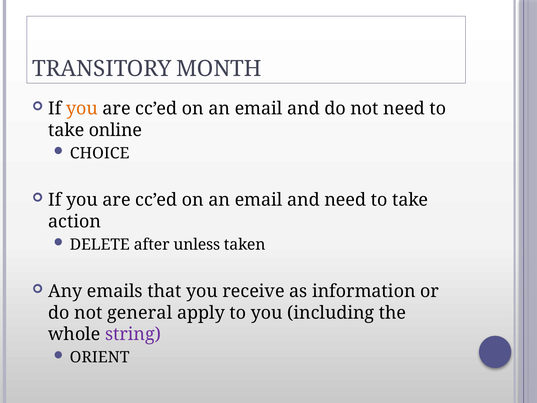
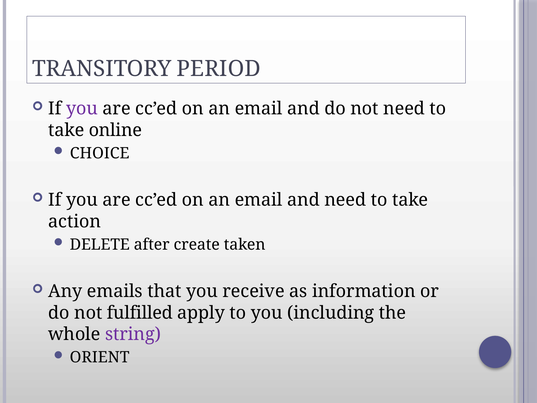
MONTH: MONTH -> PERIOD (219, 69)
you colour: orange -> purple (82, 109)
unless: unless -> create (197, 244)
general: general -> fulfilled (140, 313)
